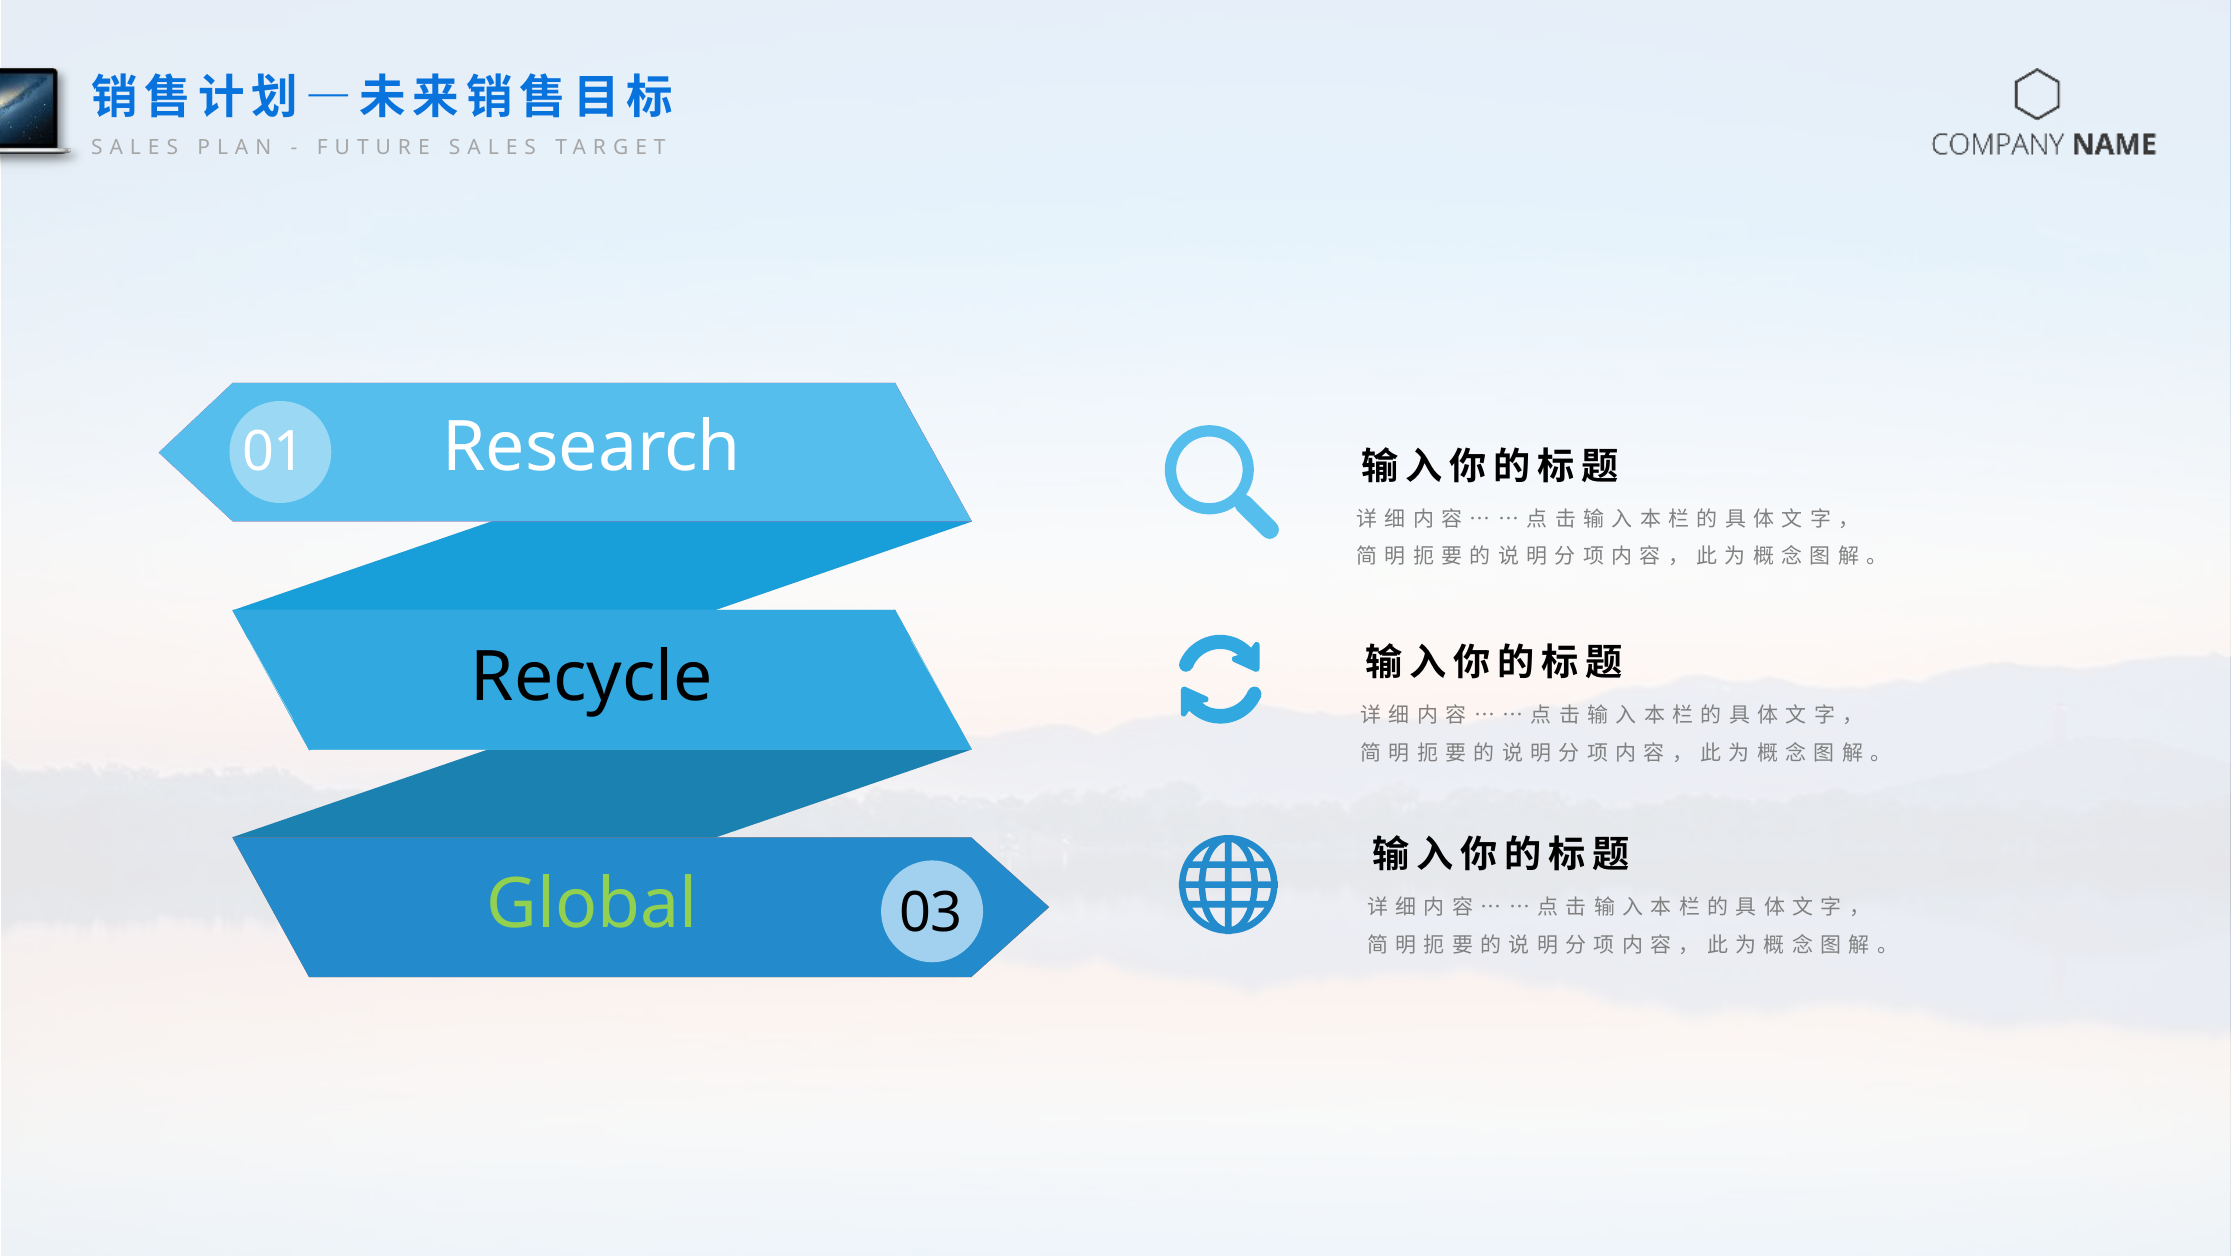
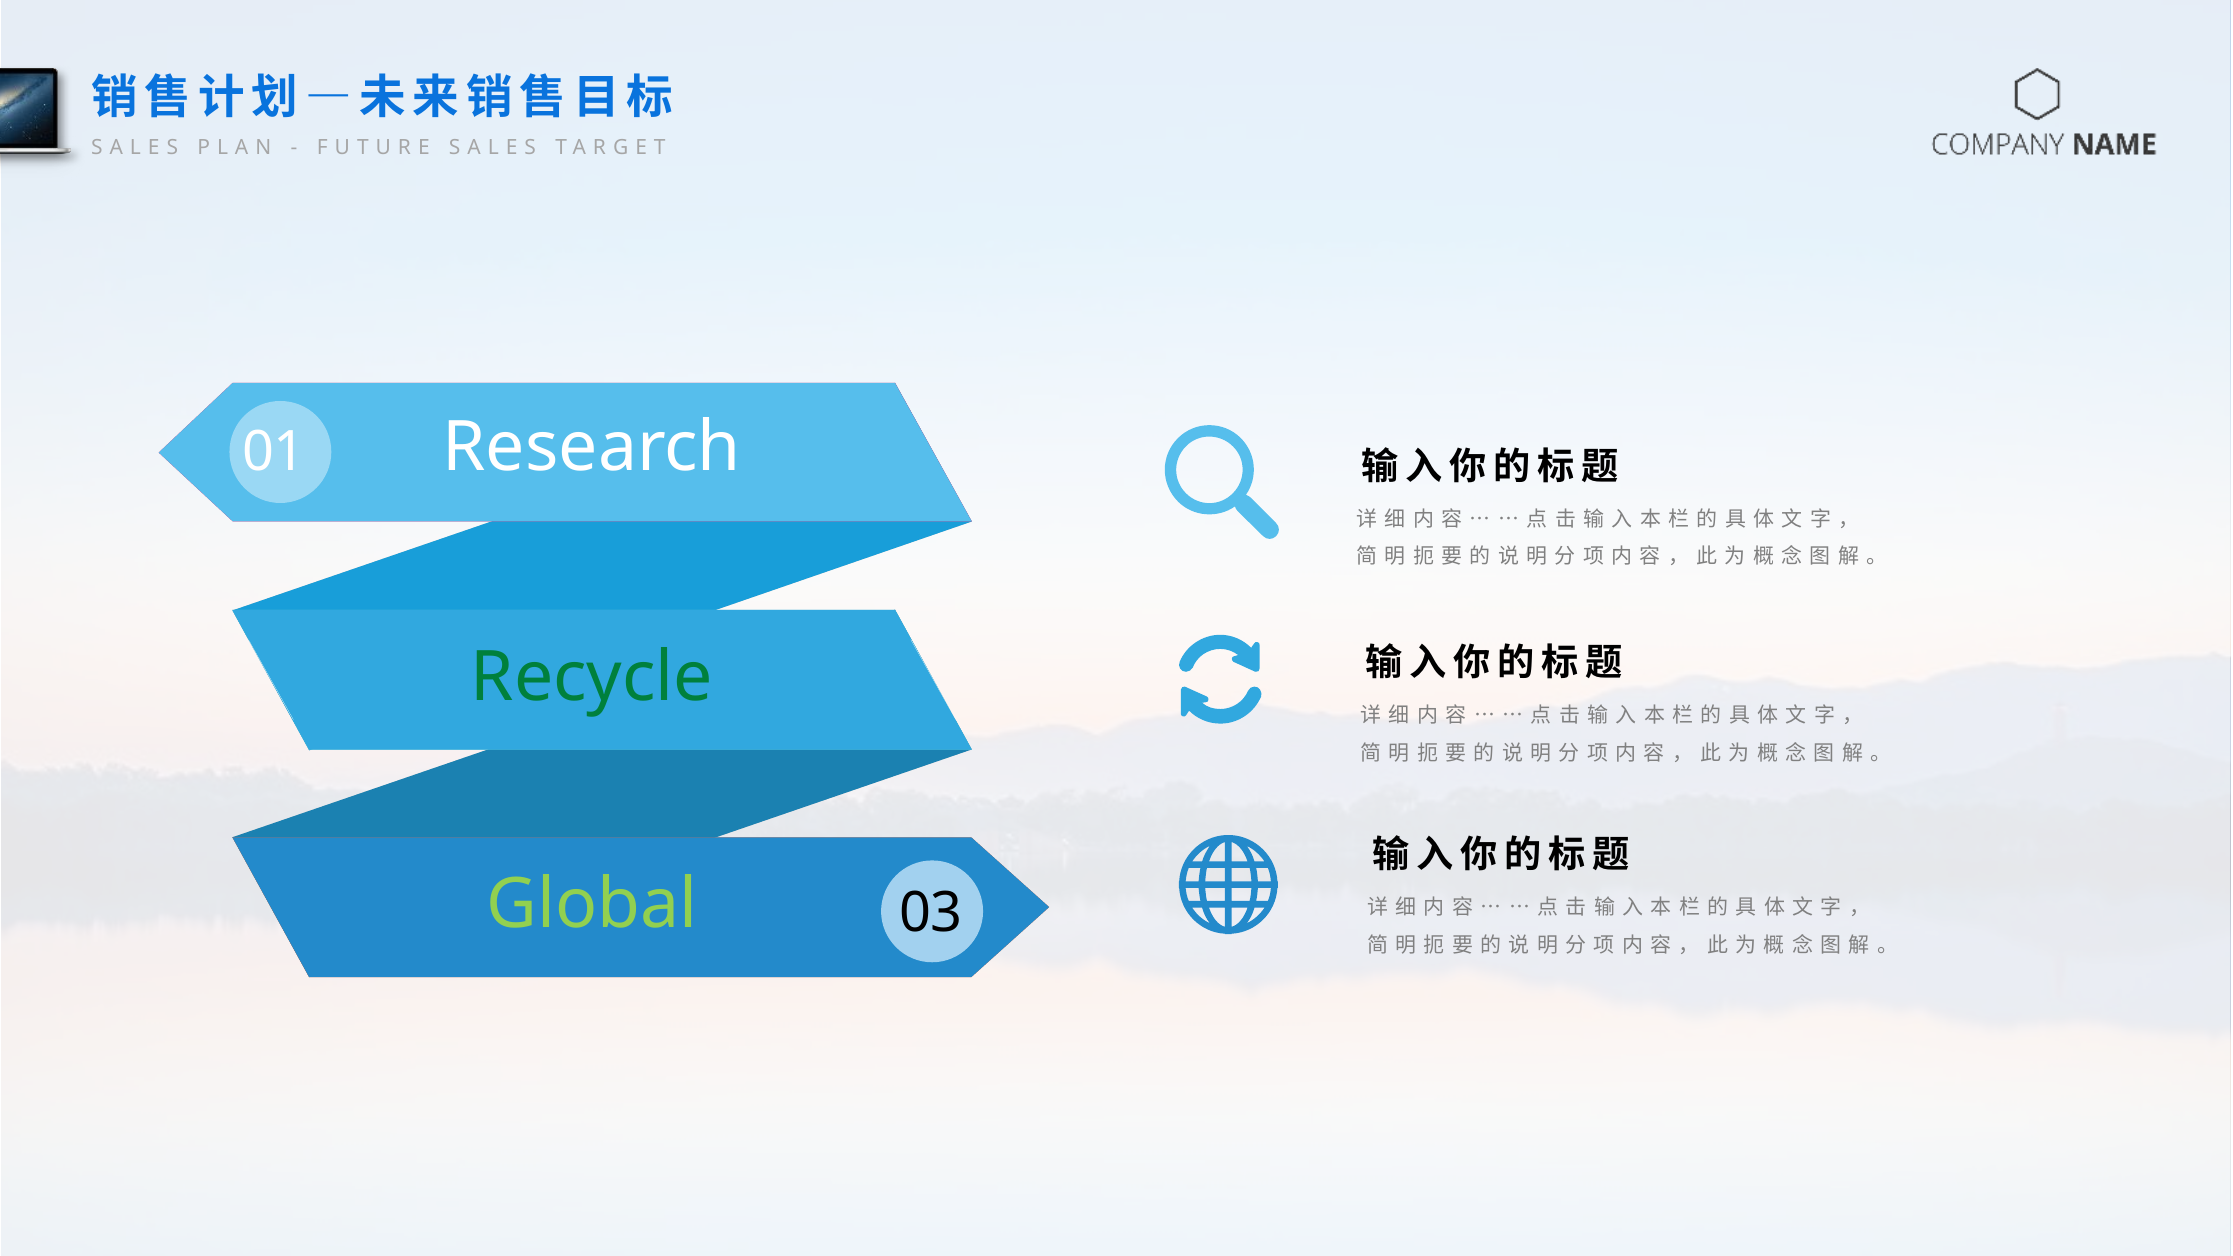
Recycle colour: black -> green (592, 677)
